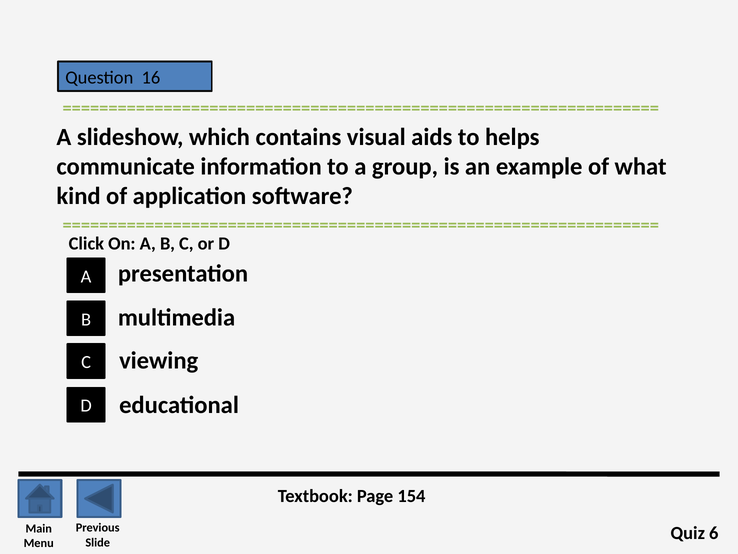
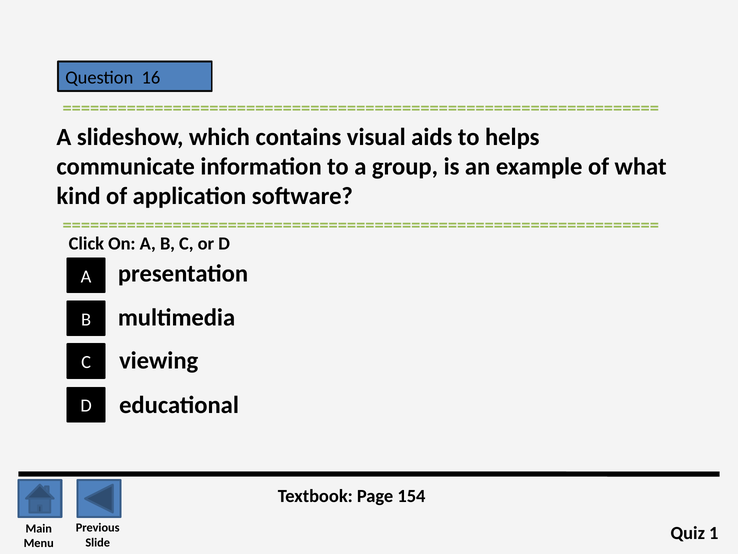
6: 6 -> 1 (714, 533)
